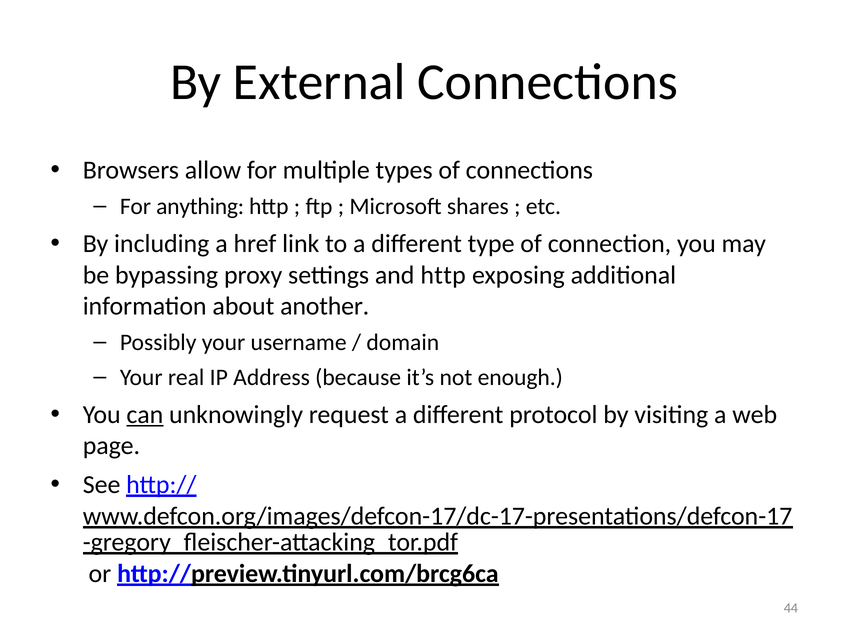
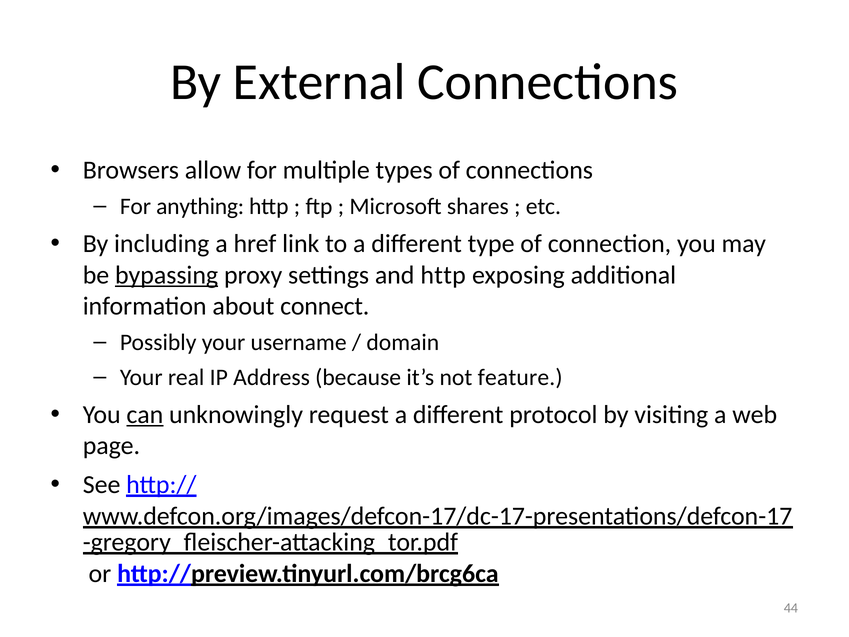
bypassing underline: none -> present (167, 275)
another: another -> connect (325, 306)
enough: enough -> feature (520, 377)
